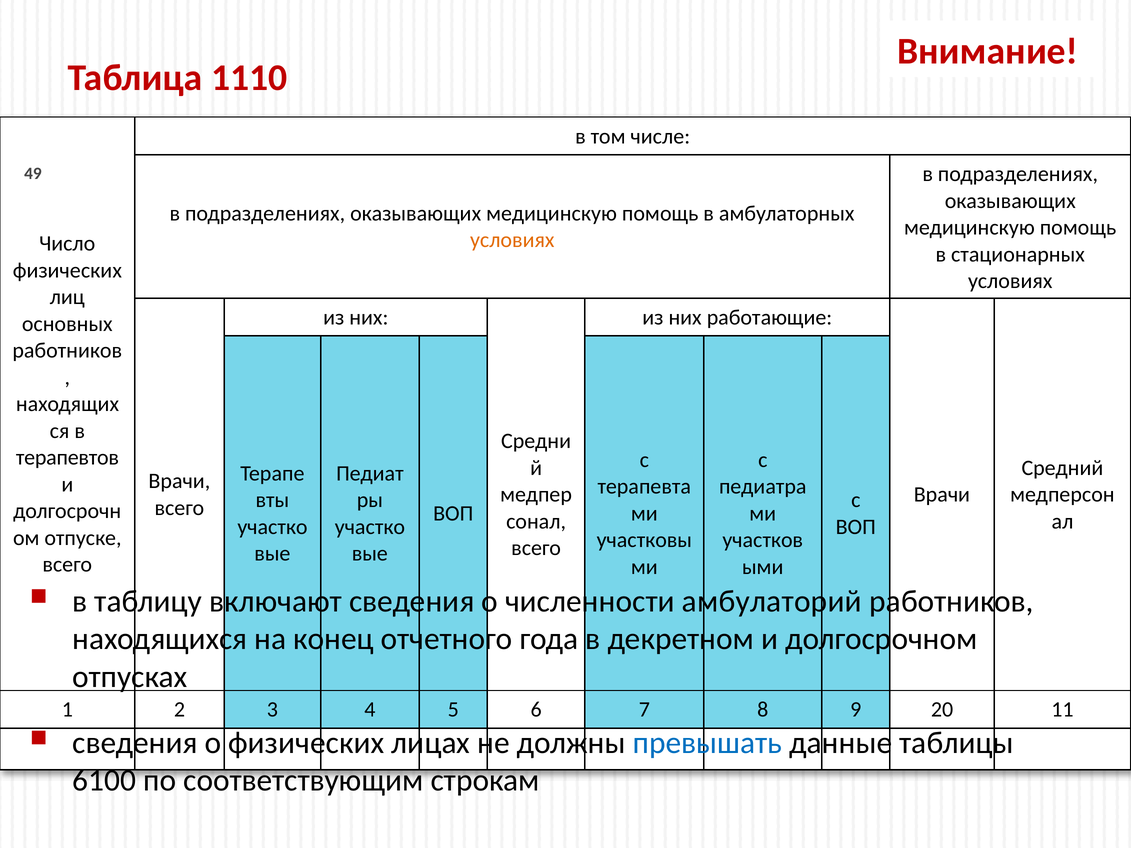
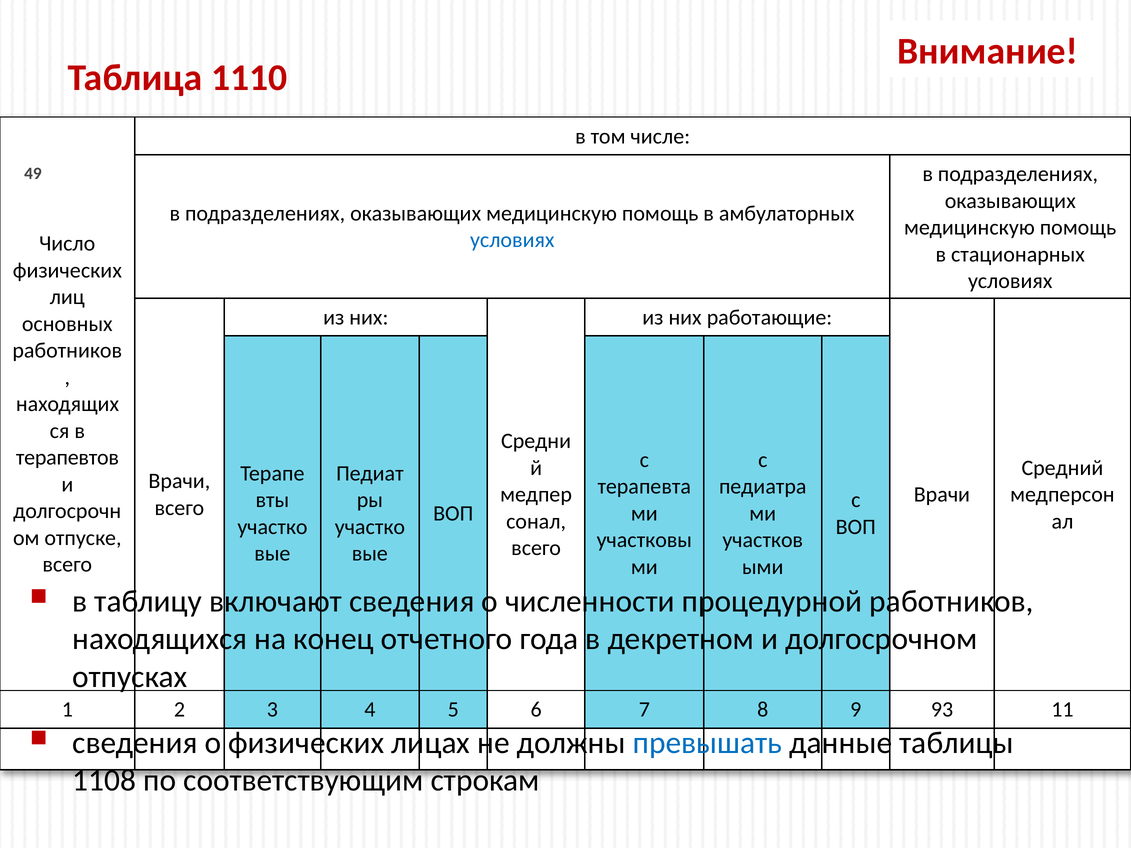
условиях colour: orange -> blue (512, 240)
амбулаторий: амбулаторий -> процедурной (772, 602)
20: 20 -> 93 (942, 710)
6100: 6100 -> 1108 (104, 781)
